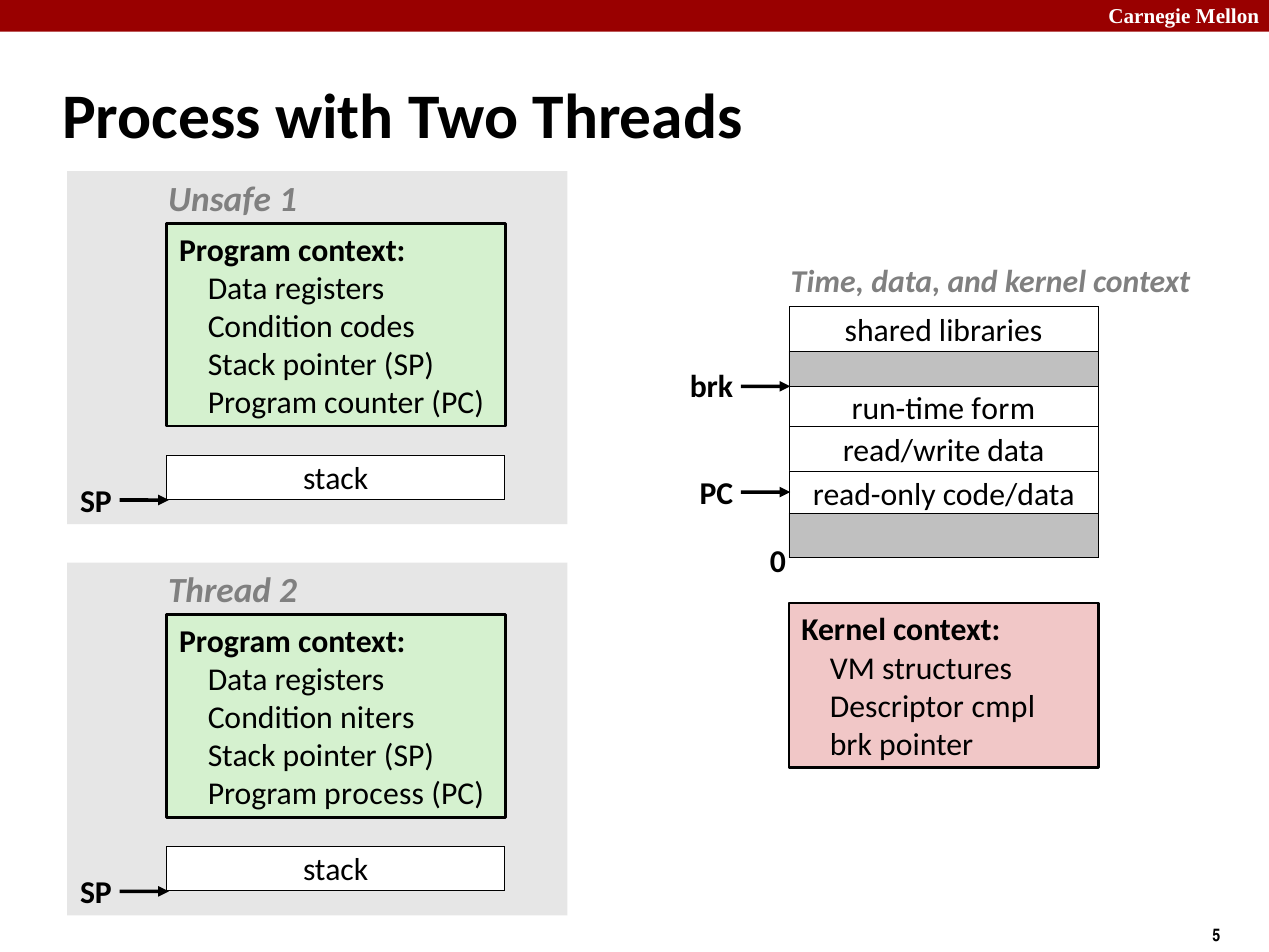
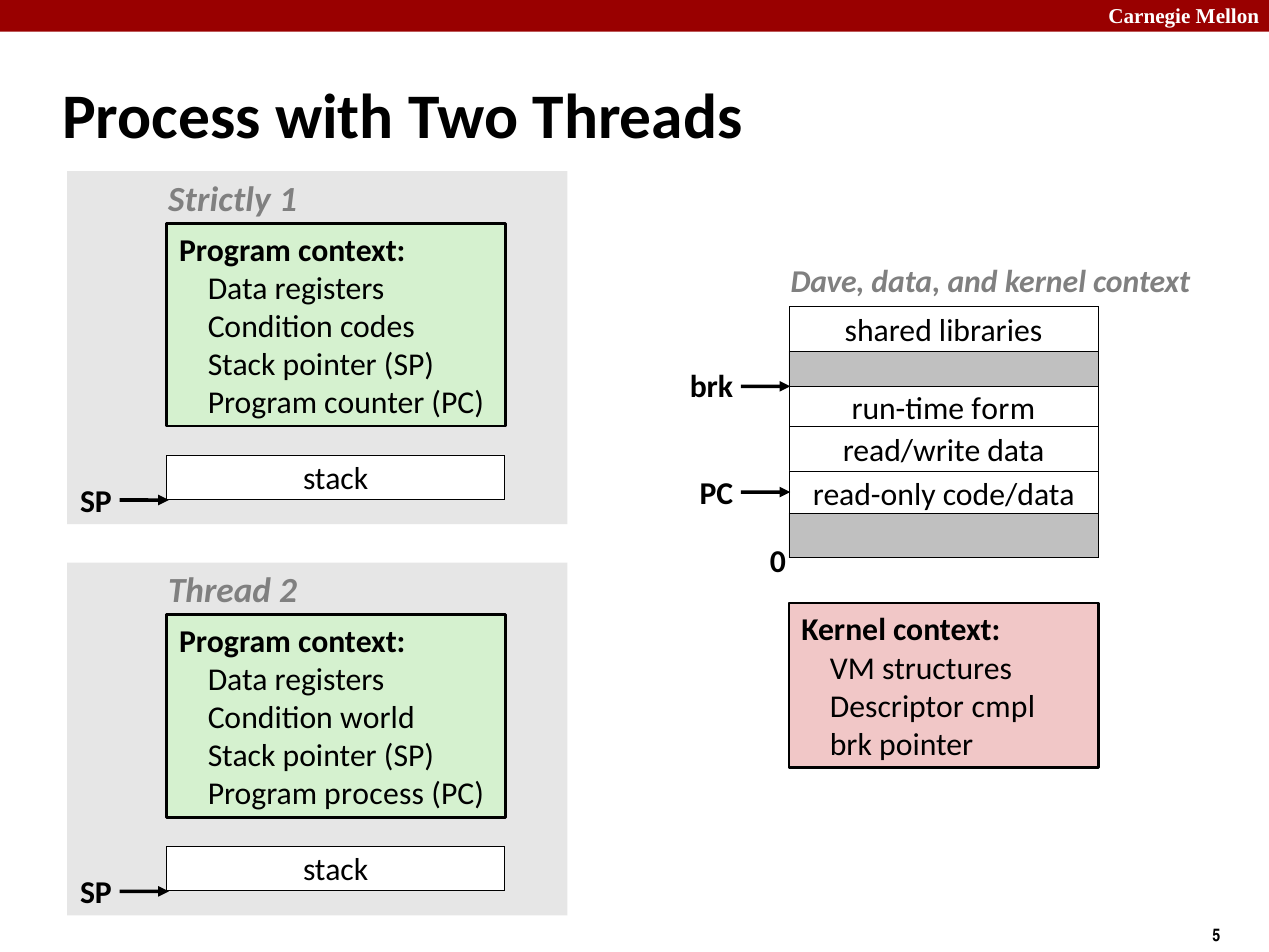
Unsafe: Unsafe -> Strictly (219, 199)
Time: Time -> Dave (828, 282)
niters: niters -> world (377, 718)
